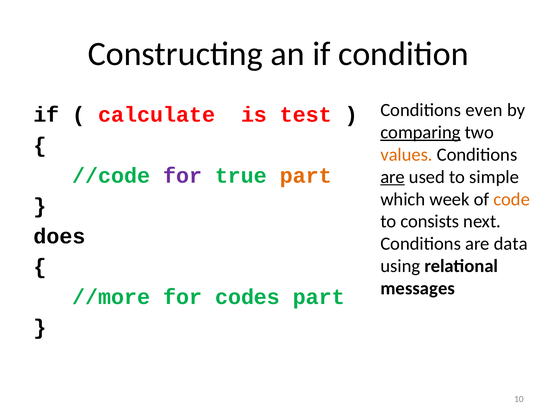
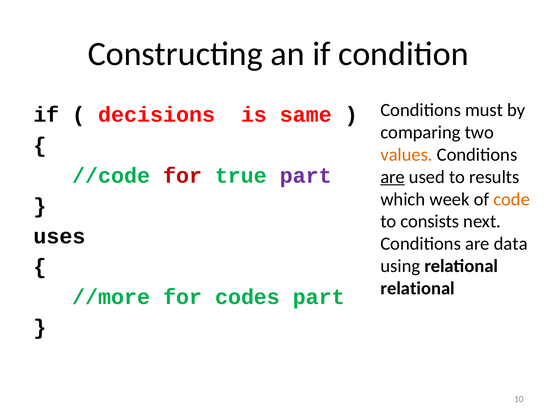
even: even -> must (484, 110)
calculate: calculate -> decisions (157, 115)
test: test -> same (306, 115)
comparing underline: present -> none (421, 132)
for colour: purple -> red (183, 175)
part colour: orange -> purple (306, 175)
simple: simple -> results (494, 177)
does: does -> uses (59, 236)
messages: messages -> relational (418, 288)
